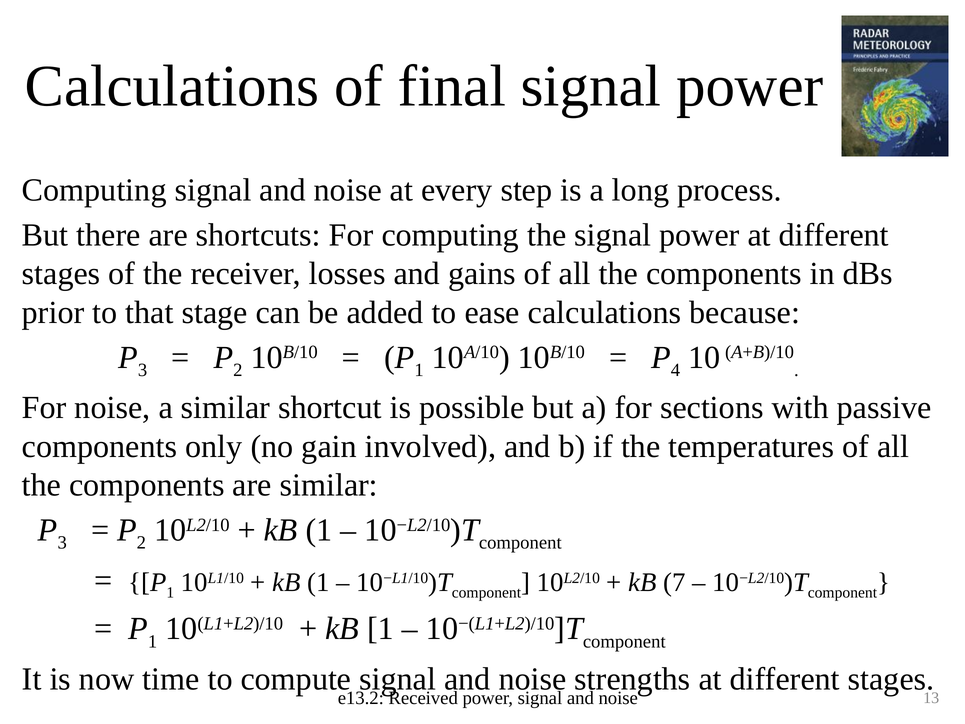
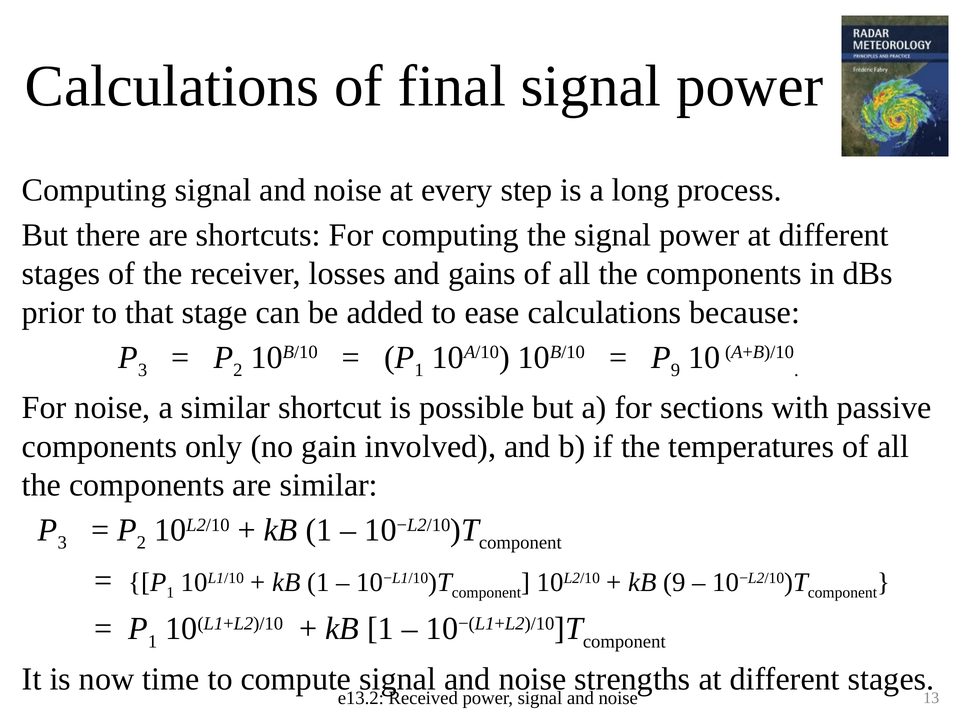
4: 4 -> 9 (675, 370)
kB 7: 7 -> 9 (674, 582)
